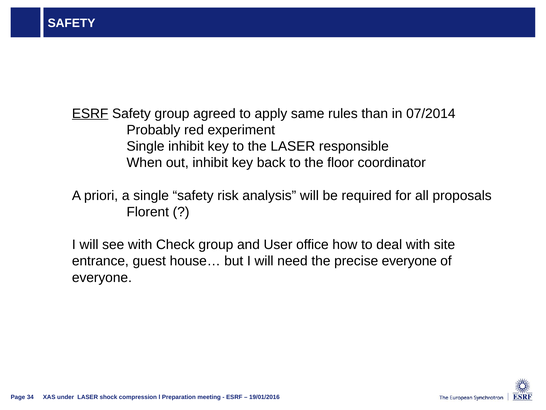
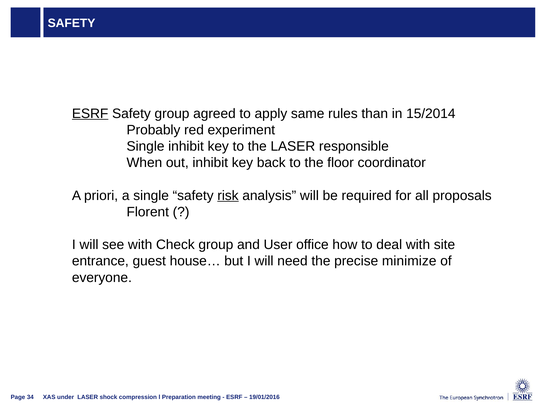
07/2014: 07/2014 -> 15/2014 (431, 113)
risk underline: none -> present (228, 195)
precise everyone: everyone -> minimize (409, 261)
